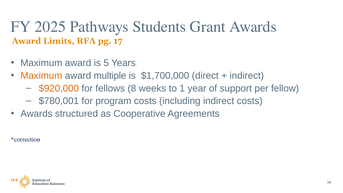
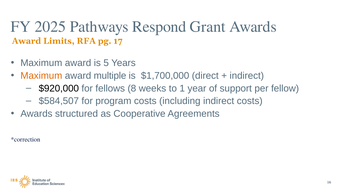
Students: Students -> Respond (159, 27)
$920,000 colour: orange -> black (59, 88)
$780,001: $780,001 -> $584,507 (59, 101)
